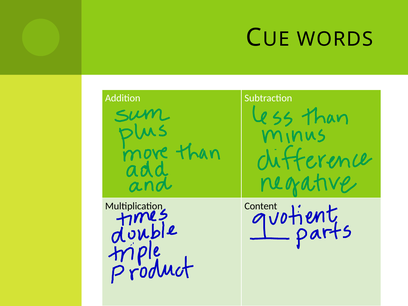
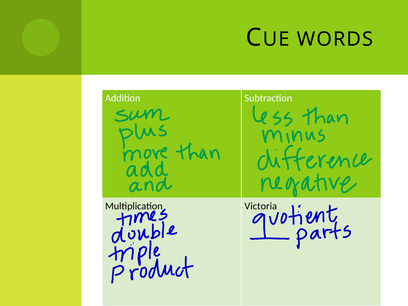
Content: Content -> Victoria (261, 206)
